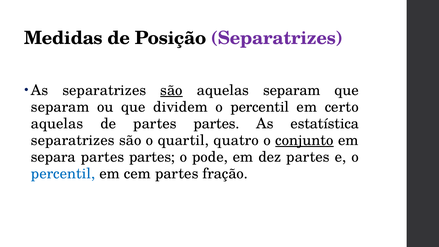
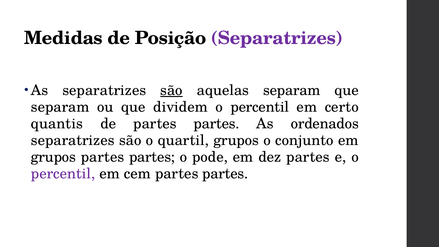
aquelas: aquelas -> quantis (57, 124)
estatística: estatística -> ordenados (325, 124)
quartil quatro: quatro -> grupos (236, 140)
conjunto underline: present -> none (304, 140)
separa: separa -> grupos (53, 157)
percentil colour: blue -> purple (63, 174)
cem partes fração: fração -> partes (225, 174)
